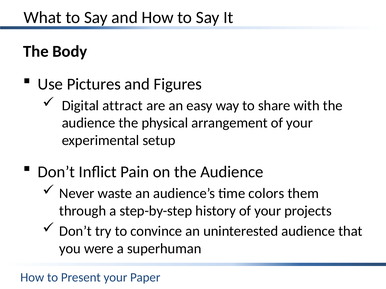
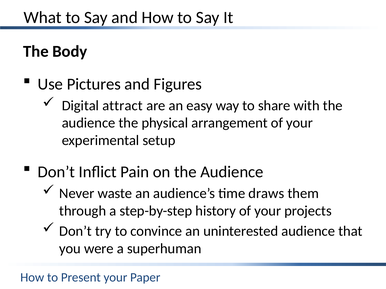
colors: colors -> draws (266, 194)
